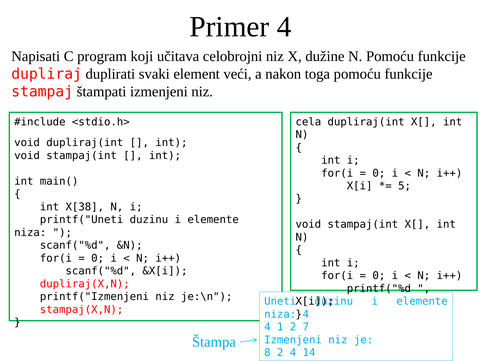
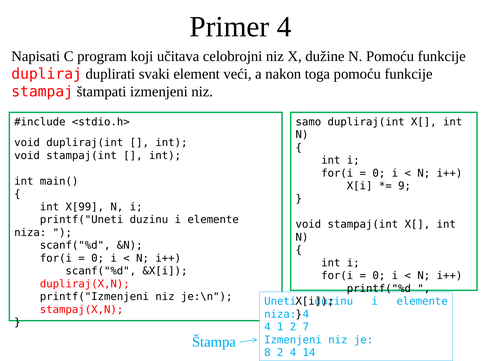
cela: cela -> samo (308, 122)
5: 5 -> 9 (405, 186)
X[38: X[38 -> X[99 (85, 207)
